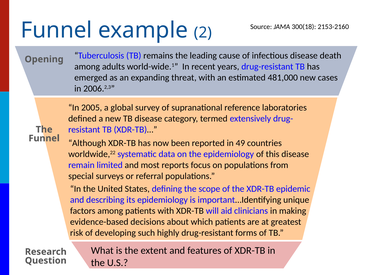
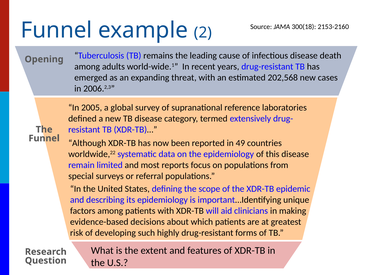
481,000: 481,000 -> 202,568 (283, 78)
